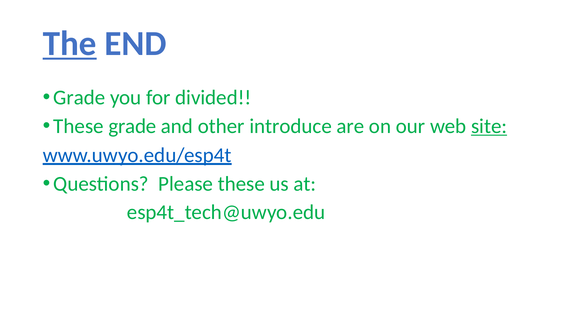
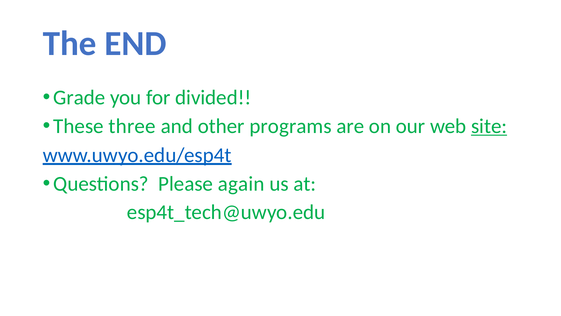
The underline: present -> none (70, 44)
These grade: grade -> three (132, 126)
introduce: introduce -> programs (291, 126)
Please these: these -> again (241, 184)
